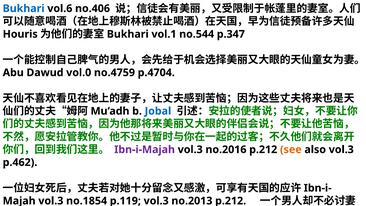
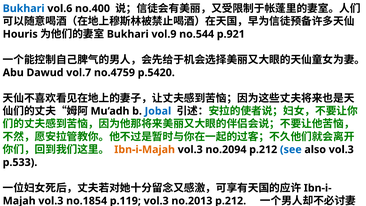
no.406: no.406 -> no.400 (93, 8)
vol.1: vol.1 -> vol.9 (164, 34)
p.347: p.347 -> p.921 (231, 34)
vol.0: vol.0 -> vol.7 (79, 73)
p.4704: p.4704 -> p.5420 (156, 73)
Ibn-i-Majah colour: purple -> orange (145, 149)
no.2016: no.2016 -> no.2094 (226, 149)
see colour: orange -> blue (291, 149)
p.462: p.462 -> p.533 (20, 162)
